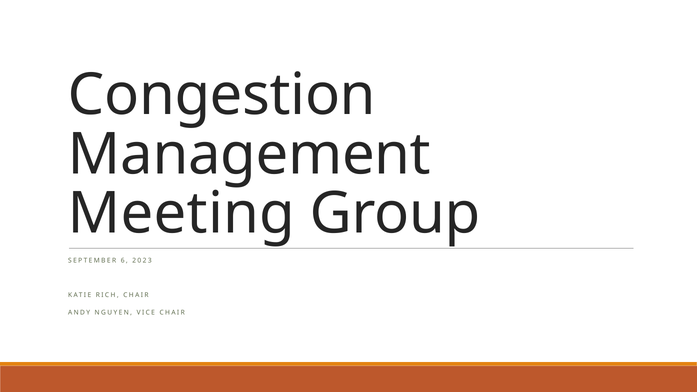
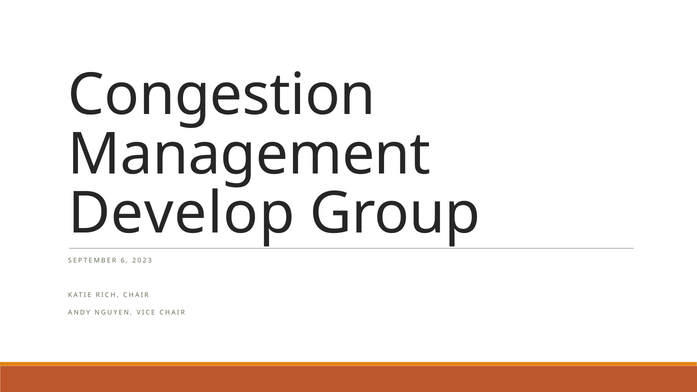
Meeting: Meeting -> Develop (181, 214)
